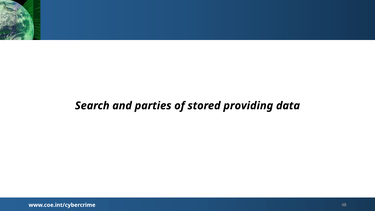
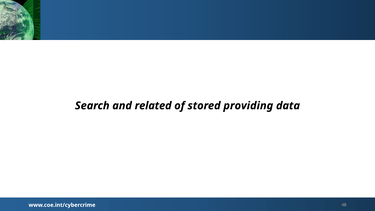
parties: parties -> related (153, 106)
